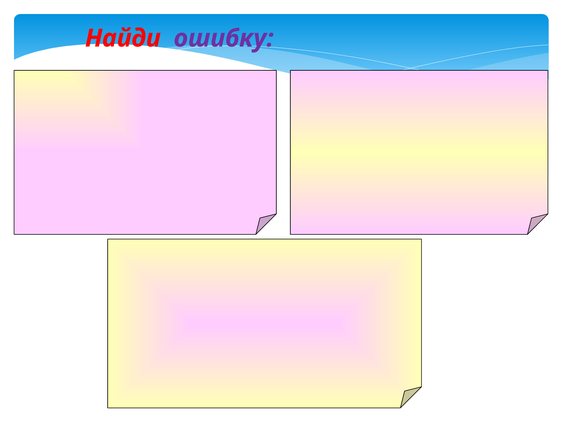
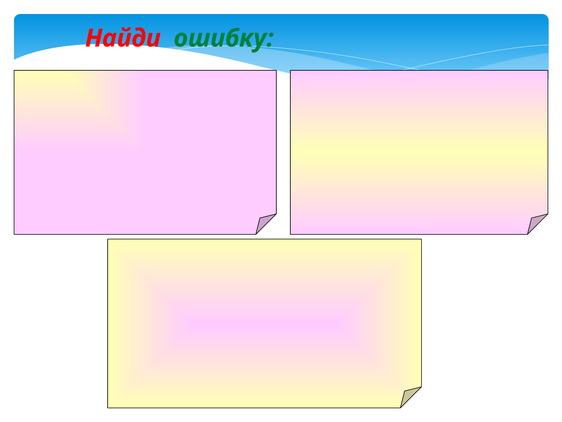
ошибку colour: purple -> green (224, 38)
